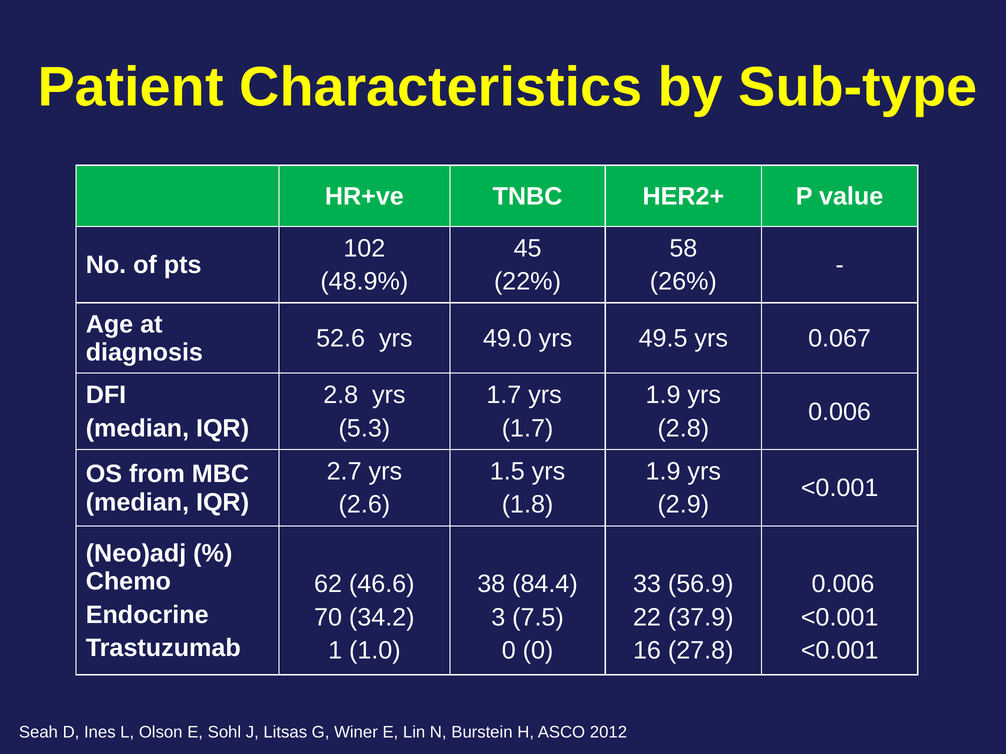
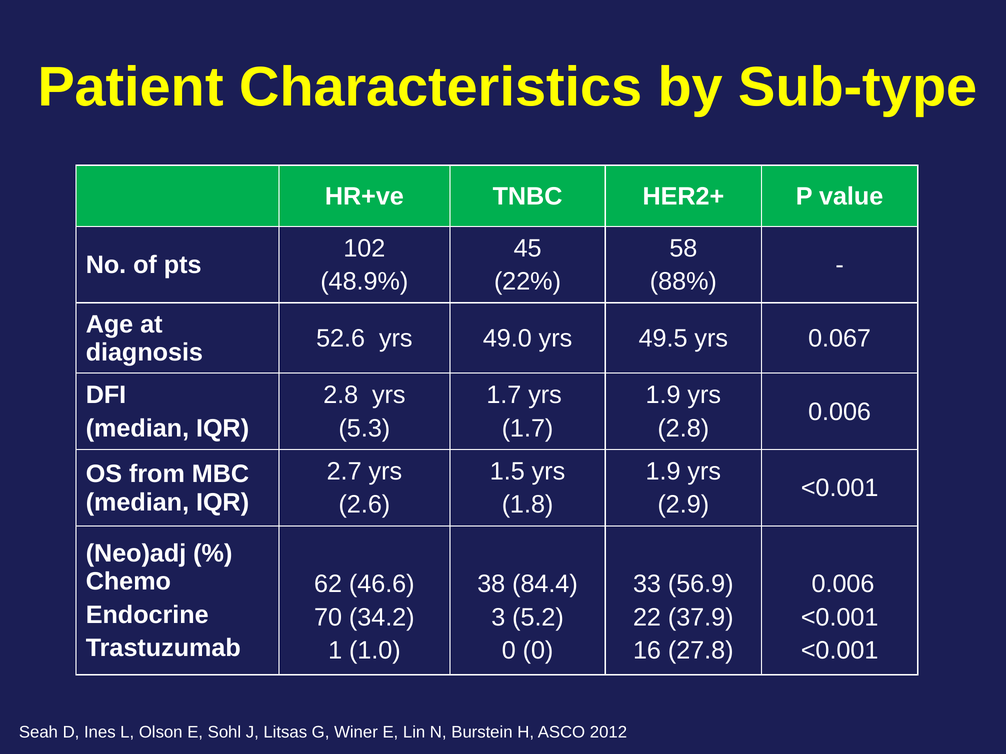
26%: 26% -> 88% (683, 282)
7.5: 7.5 -> 5.2 (538, 618)
